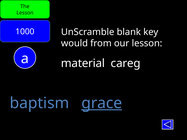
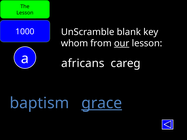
would: would -> whom (75, 43)
our underline: none -> present (122, 43)
material: material -> africans (83, 63)
